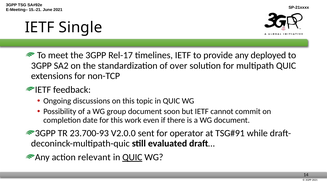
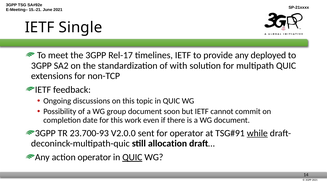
over: over -> with (179, 66)
while underline: none -> present (257, 133)
evaluated: evaluated -> allocation (168, 143)
action relevant: relevant -> operator (94, 157)
